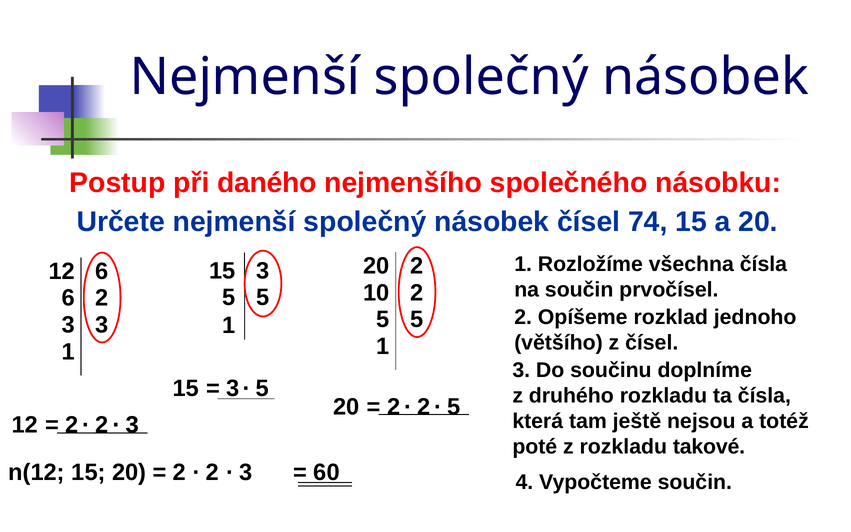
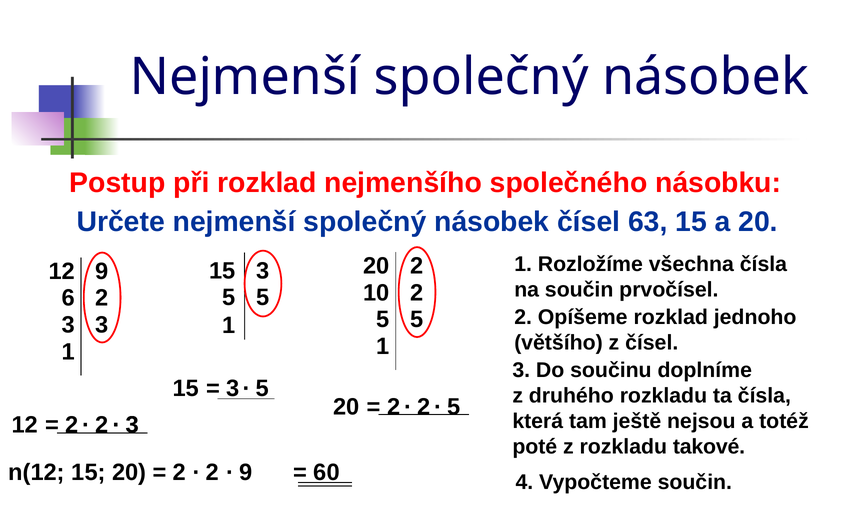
při daného: daného -> rozklad (267, 183)
74: 74 -> 63 (648, 222)
12 6: 6 -> 9 (102, 271)
3: 3 -> 9 (246, 472)
